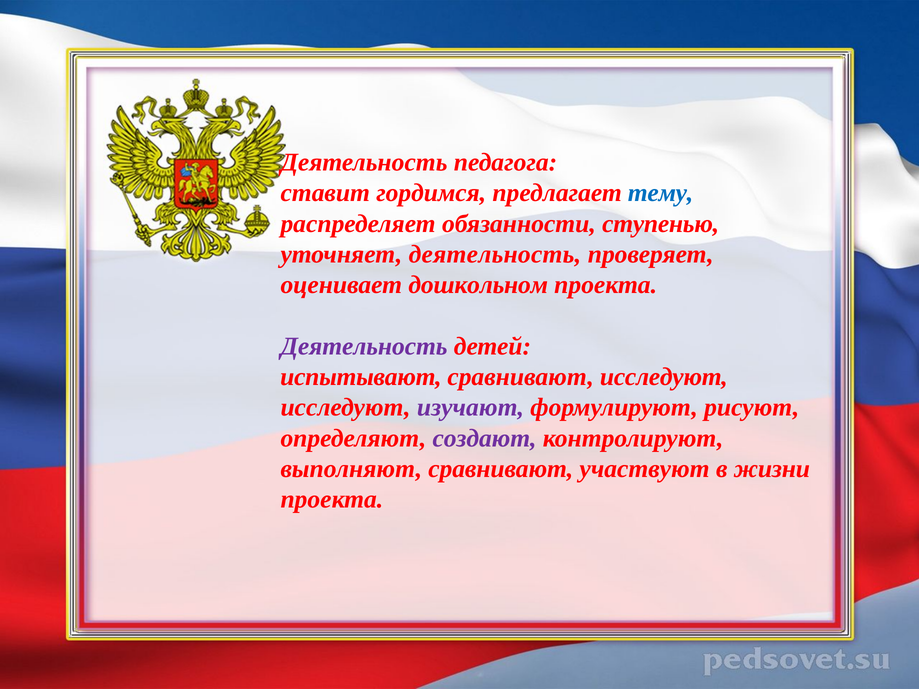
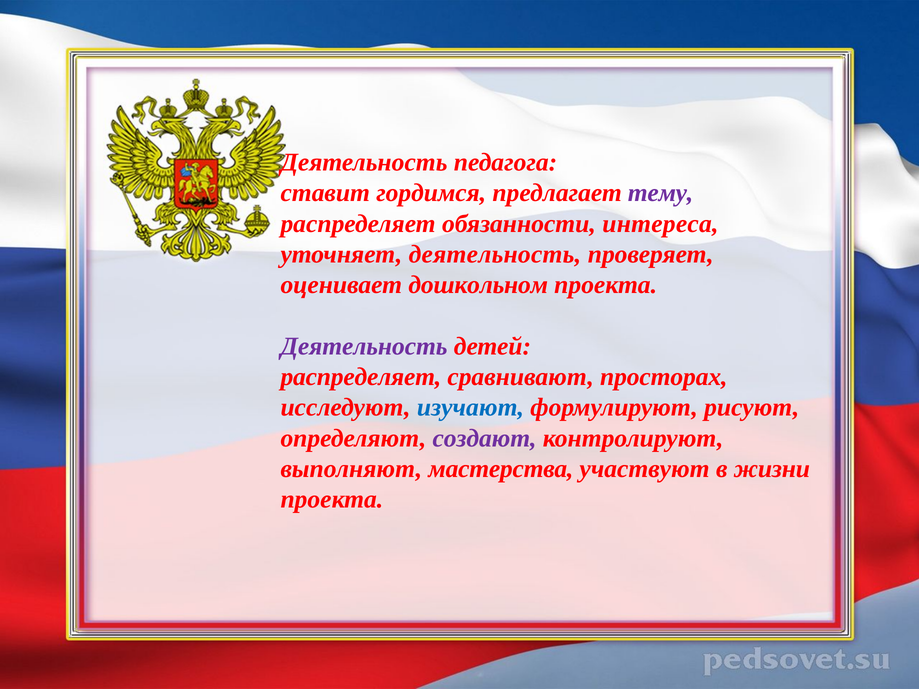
тему colour: blue -> purple (661, 193)
ступенью: ступенью -> интереса (660, 224)
испытывают: испытывают -> распределяет (361, 377)
сравнивают исследуют: исследуют -> просторах (664, 377)
изучают colour: purple -> blue (470, 408)
выполняют сравнивают: сравнивают -> мастерства (501, 469)
